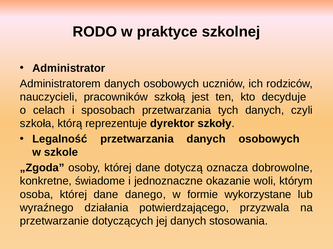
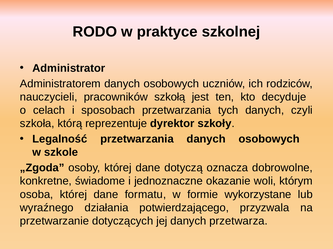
danego: danego -> formatu (145, 195)
stosowania: stosowania -> przetwarza (239, 222)
